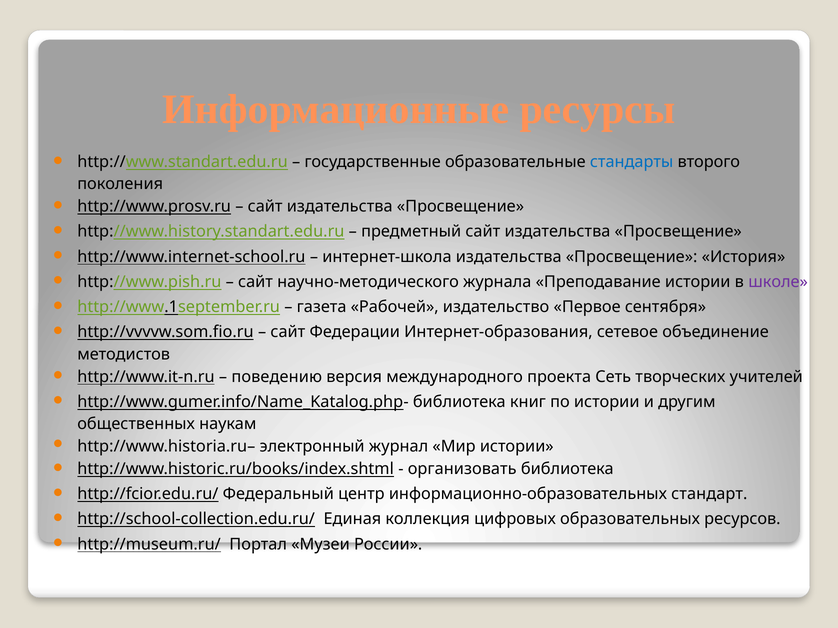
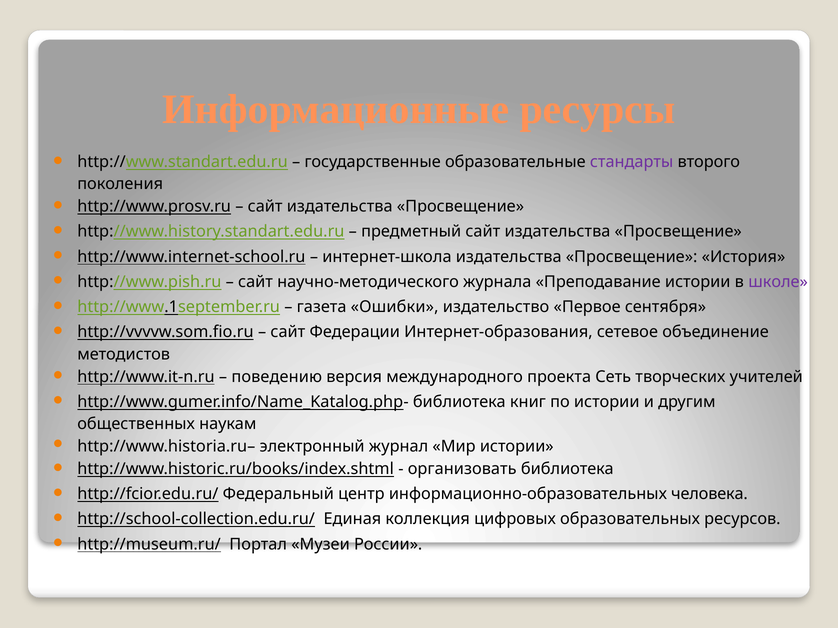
стандарты colour: blue -> purple (632, 162)
Рабочей: Рабочей -> Ошибки (395, 307)
стандарт: стандарт -> человека (709, 494)
